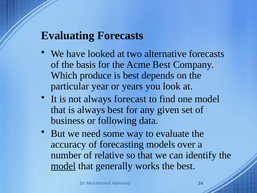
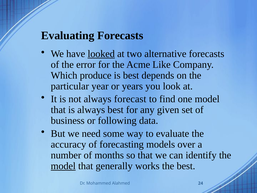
looked underline: none -> present (101, 54)
basis: basis -> error (86, 65)
Acme Best: Best -> Like (162, 65)
relative: relative -> months (109, 155)
